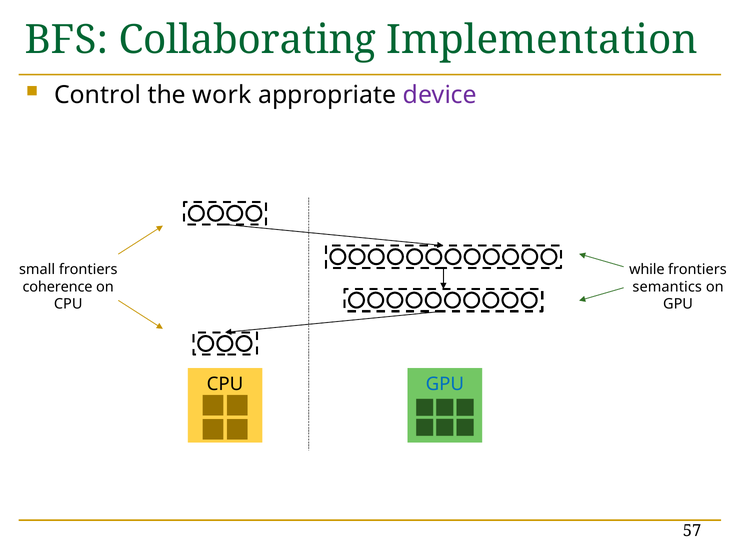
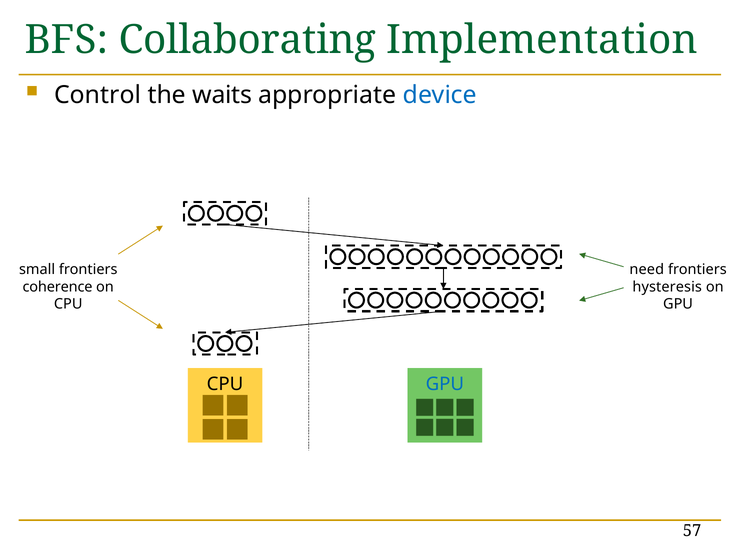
work: work -> waits (222, 95)
device colour: purple -> blue (440, 95)
while: while -> need (647, 270)
semantics: semantics -> hysteresis (667, 287)
